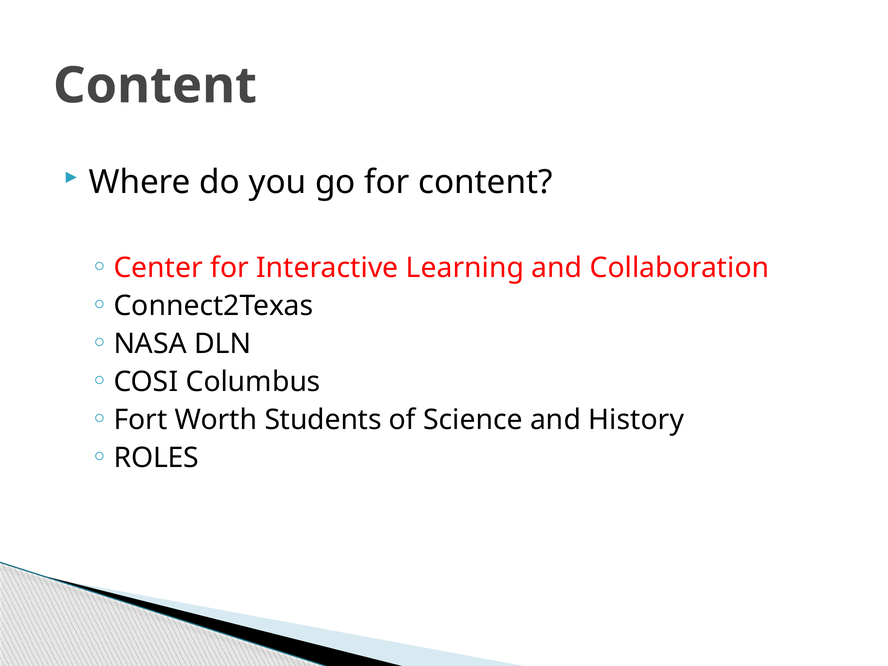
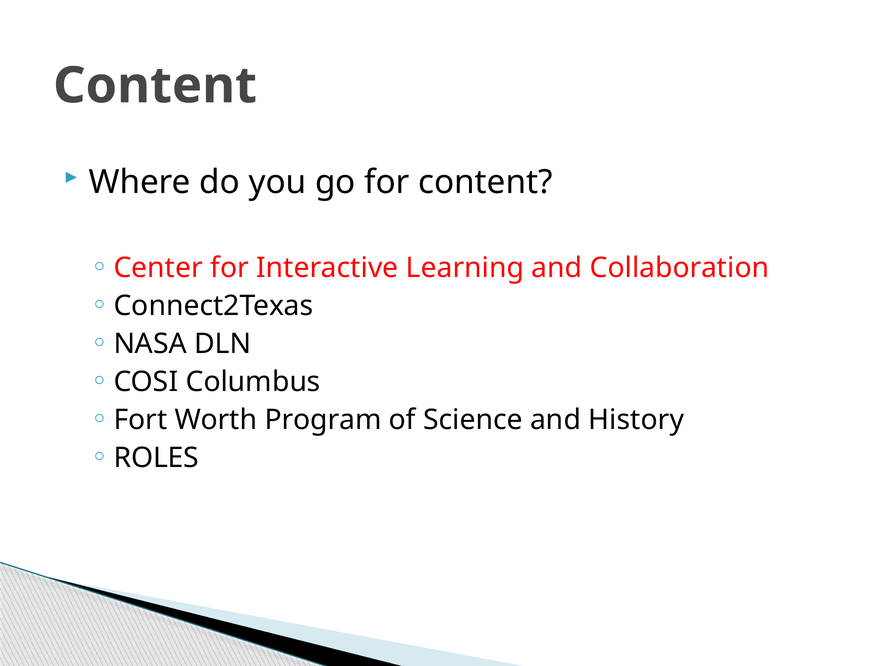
Students: Students -> Program (323, 420)
